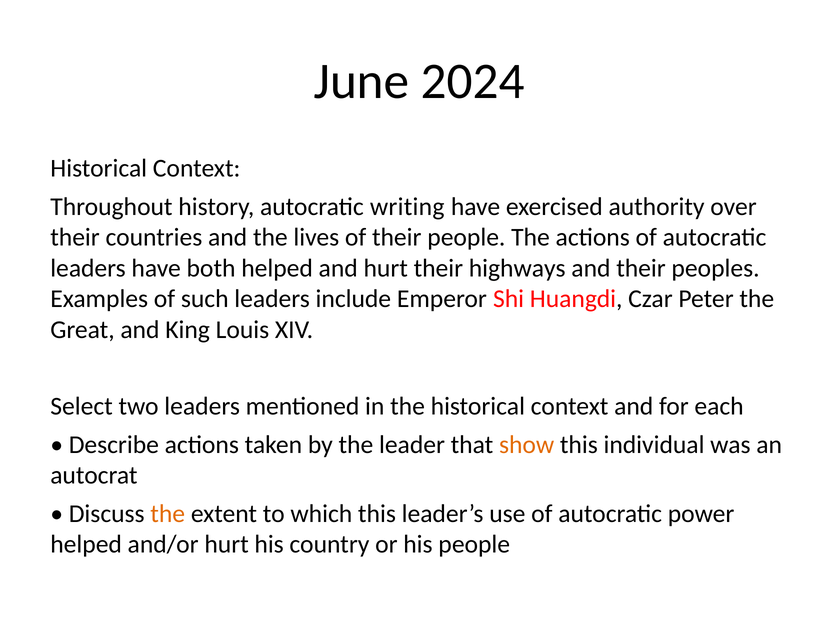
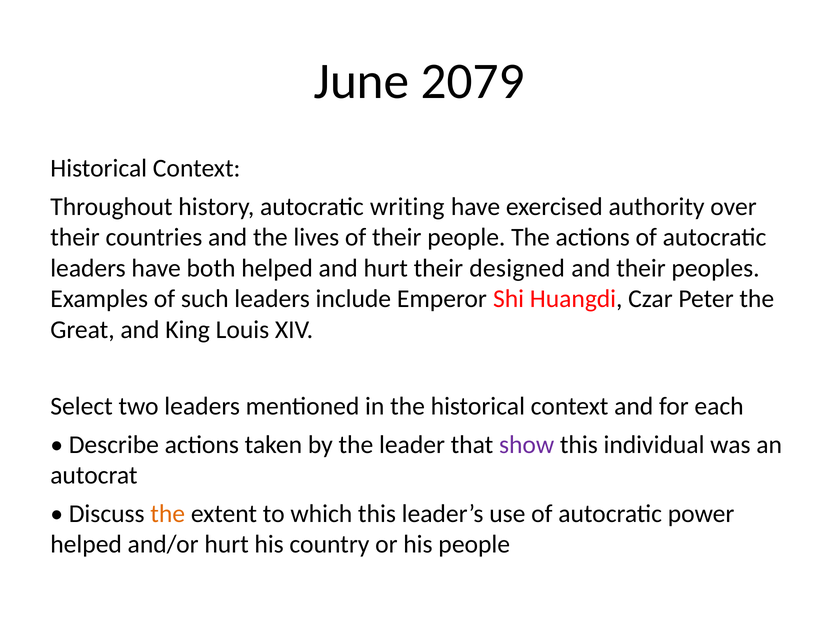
2024: 2024 -> 2079 (473, 81)
highways: highways -> designed (517, 268)
show colour: orange -> purple (527, 444)
